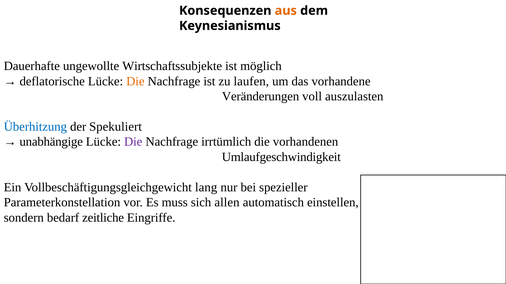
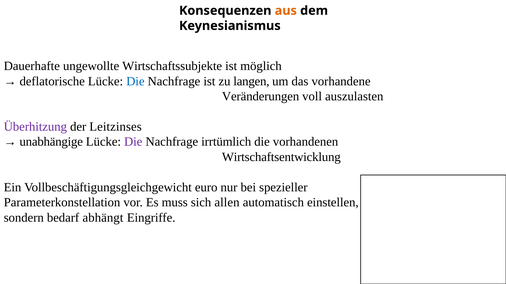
Die colour: orange -> blue (135, 81)
laufen: laufen -> langen (251, 81)
Überhitzung colour: blue -> purple (35, 127)
Spekuliert: Spekuliert -> Leitzinses (116, 127)
Umlaufgeschwindigkeit: Umlaufgeschwindigkeit -> Wirtschaftsentwicklung (281, 157)
lang: lang -> euro (206, 188)
zeitliche: zeitliche -> abhängt (103, 218)
